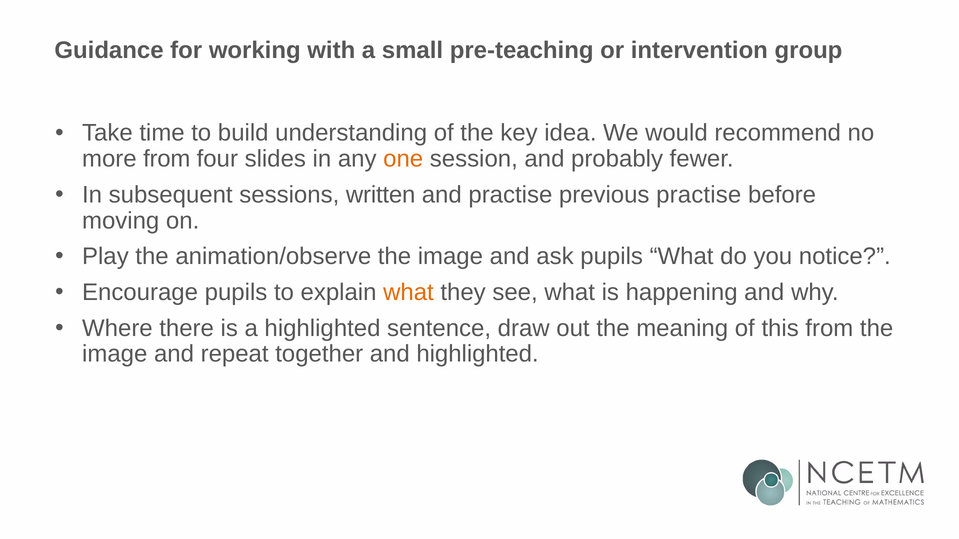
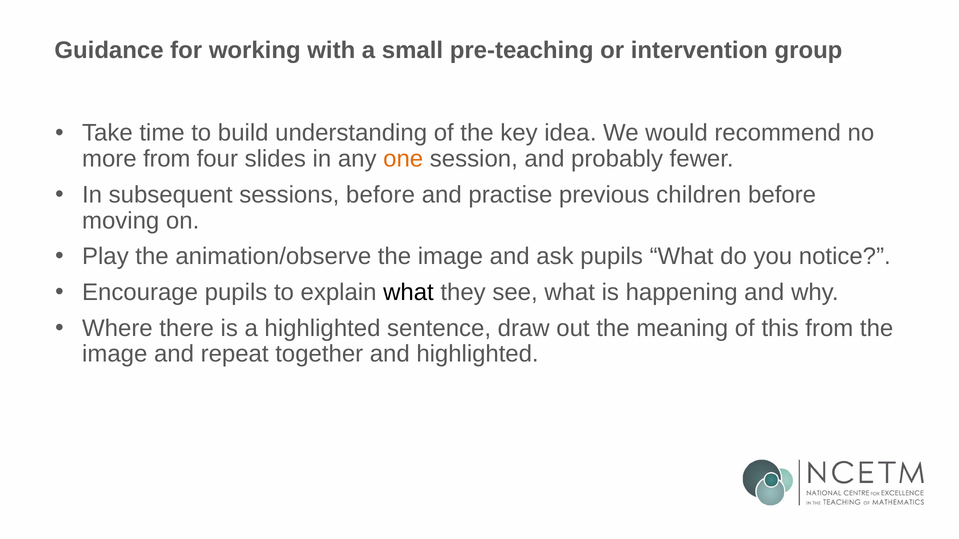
sessions written: written -> before (380, 195)
previous practise: practise -> children (699, 195)
what colour: orange -> black (408, 293)
